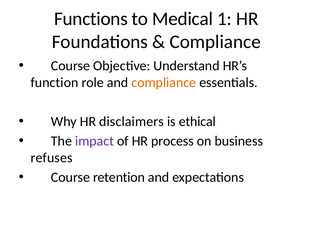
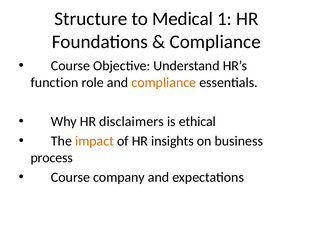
Functions: Functions -> Structure (91, 19)
impact colour: purple -> orange (95, 141)
process: process -> insights (172, 141)
refuses: refuses -> process (52, 158)
retention: retention -> company (119, 177)
